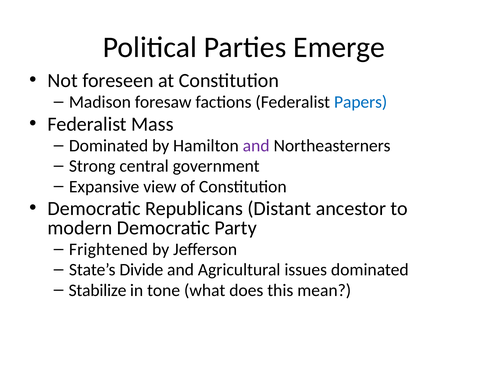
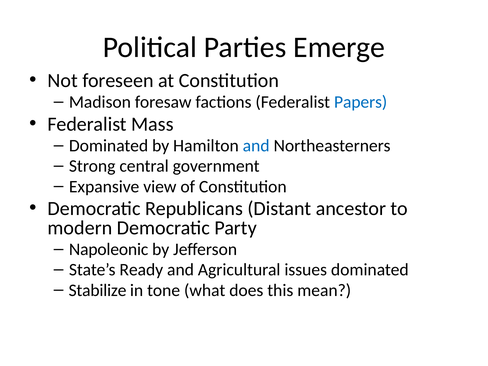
and colour: purple -> blue (256, 146)
Frightened: Frightened -> Napoleonic (109, 249)
Divide: Divide -> Ready (141, 270)
